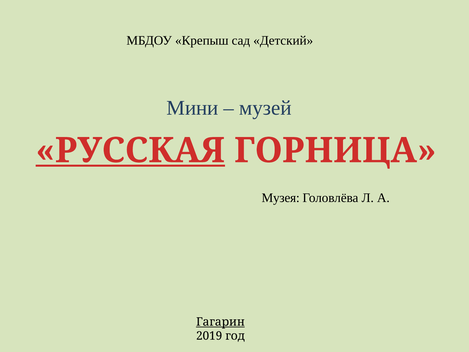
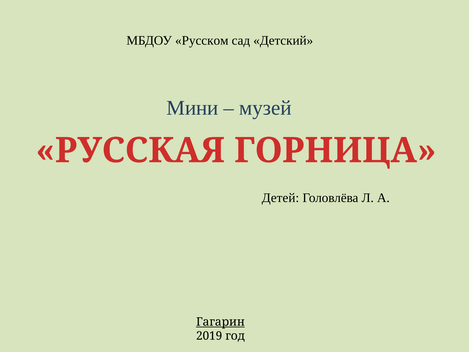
Крепыш: Крепыш -> Русском (202, 40)
РУССКАЯ underline: present -> none (130, 150)
Музея: Музея -> Детей (280, 198)
